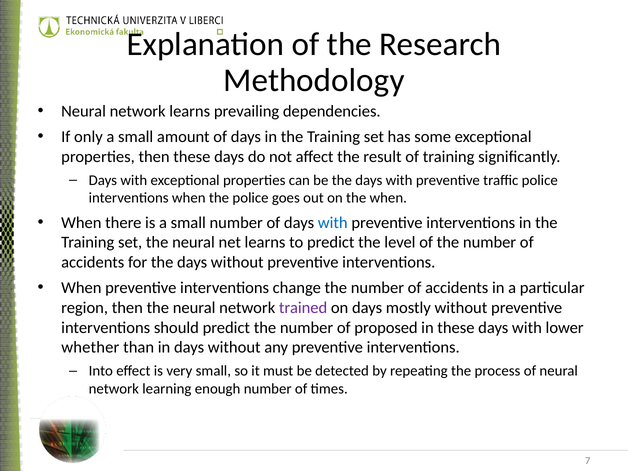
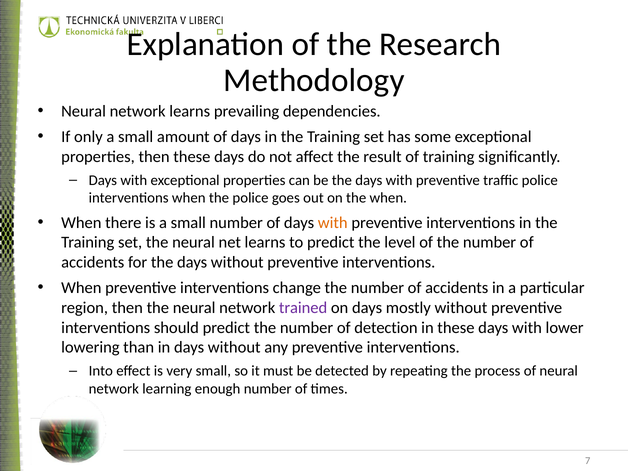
with colour: blue -> orange (333, 223)
proposed: proposed -> detection (386, 328)
whether: whether -> lowering (90, 347)
